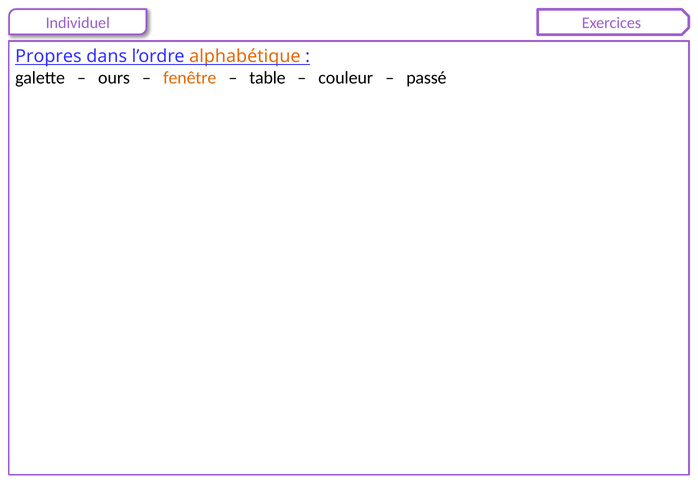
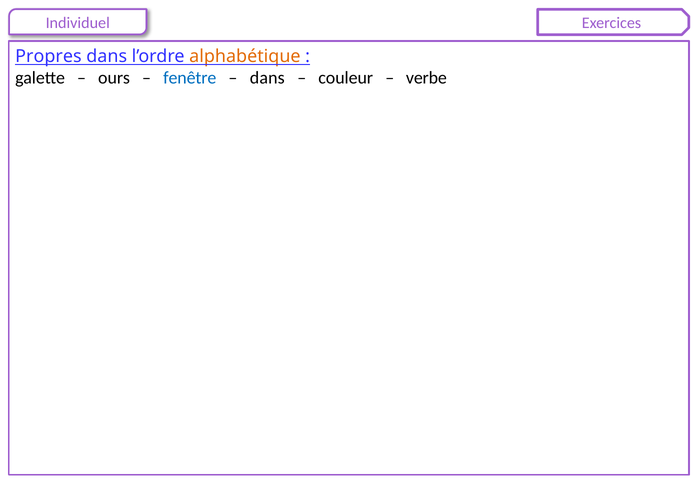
fenêtre colour: orange -> blue (190, 78)
table: table -> dans (267, 78)
passé: passé -> verbe (426, 78)
